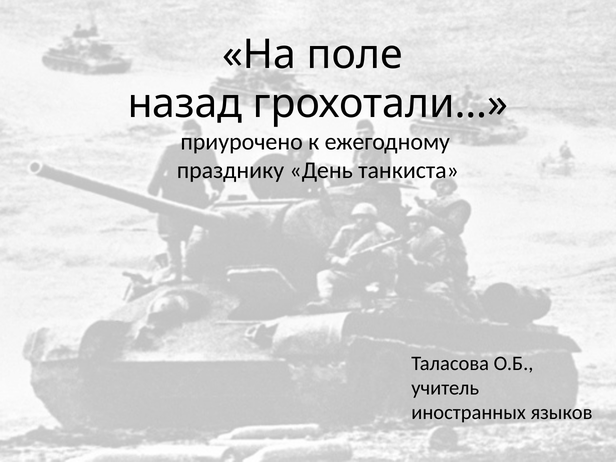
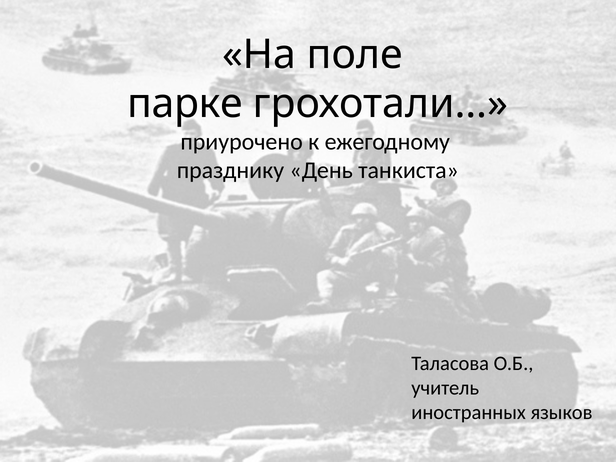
назад: назад -> парке (185, 104)
